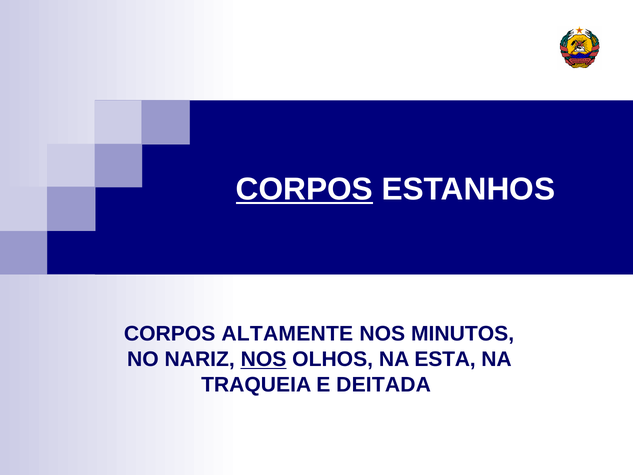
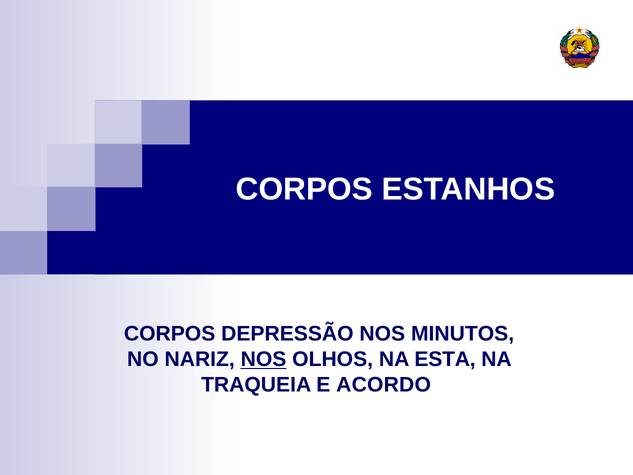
CORPOS underline: present -> none (304, 189)
ALTAMENTE: ALTAMENTE -> DEPRESSÃO (287, 334)
DEITADA: DEITADA -> ACORDO (384, 384)
